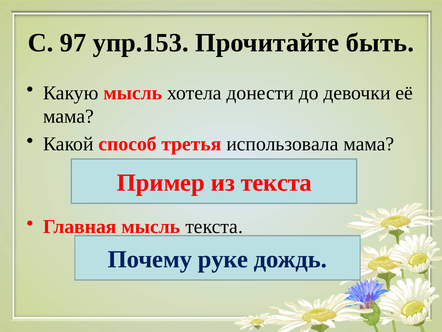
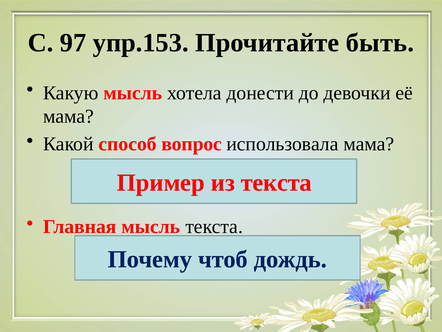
третья: третья -> вопрос (192, 144)
руке: руке -> чтоб (223, 259)
